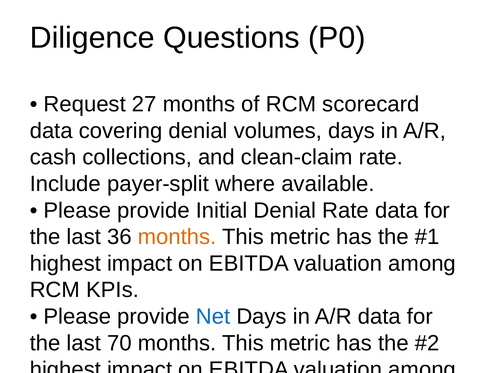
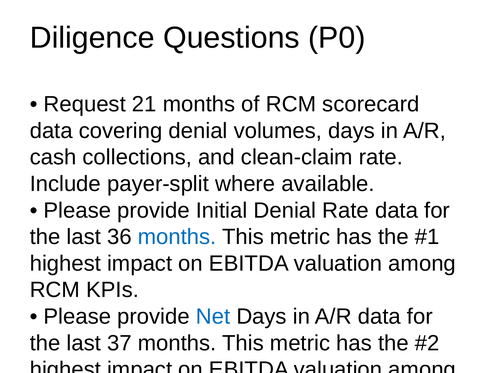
27: 27 -> 21 (144, 104)
months colour: orange -> blue (177, 237)
70: 70 -> 37 (119, 343)
